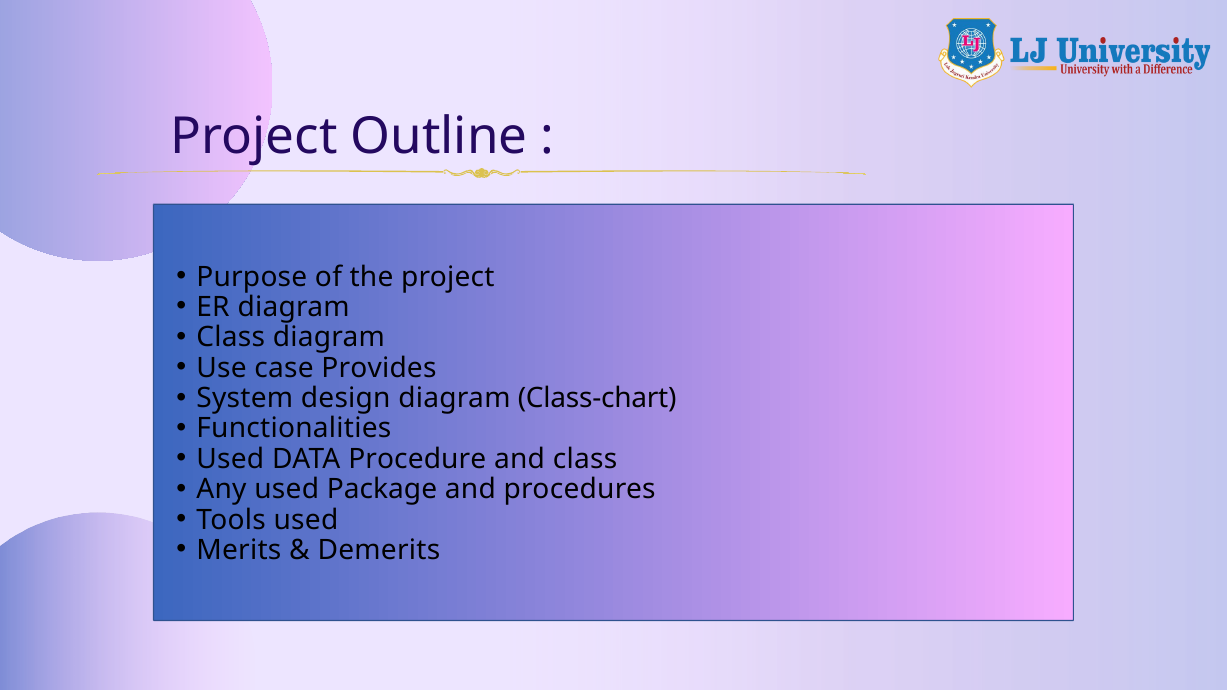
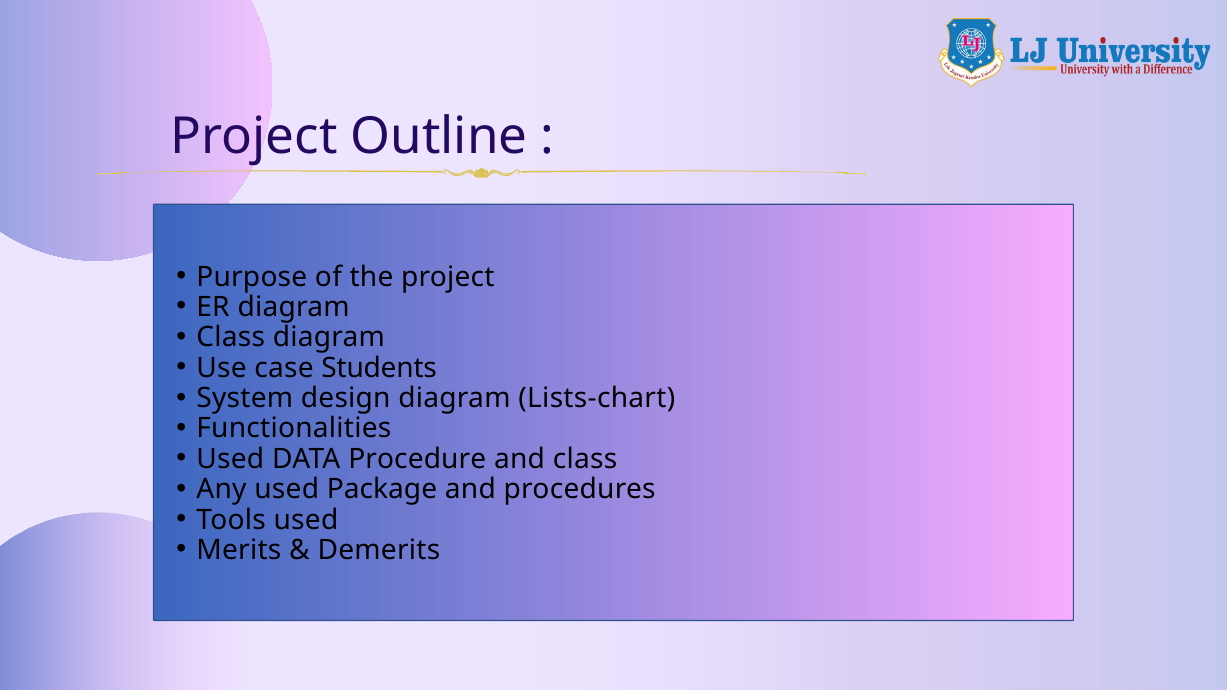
Provides: Provides -> Students (379, 368)
Class-chart: Class-chart -> Lists-chart (597, 398)
